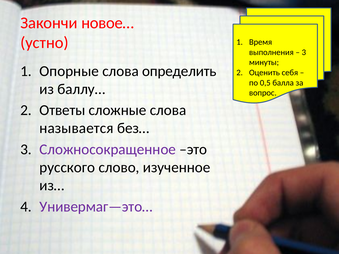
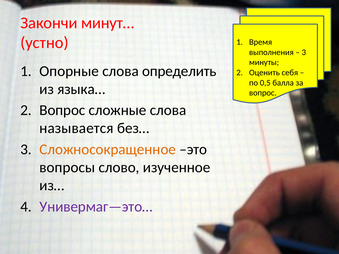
новое…: новое… -> минут… (108, 23)
баллу…: баллу… -> языка… (81, 89)
Ответы: Ответы -> Вопрос (62, 110)
Сложносокращенное colour: purple -> orange (108, 149)
русского: русского -> вопросы (67, 168)
